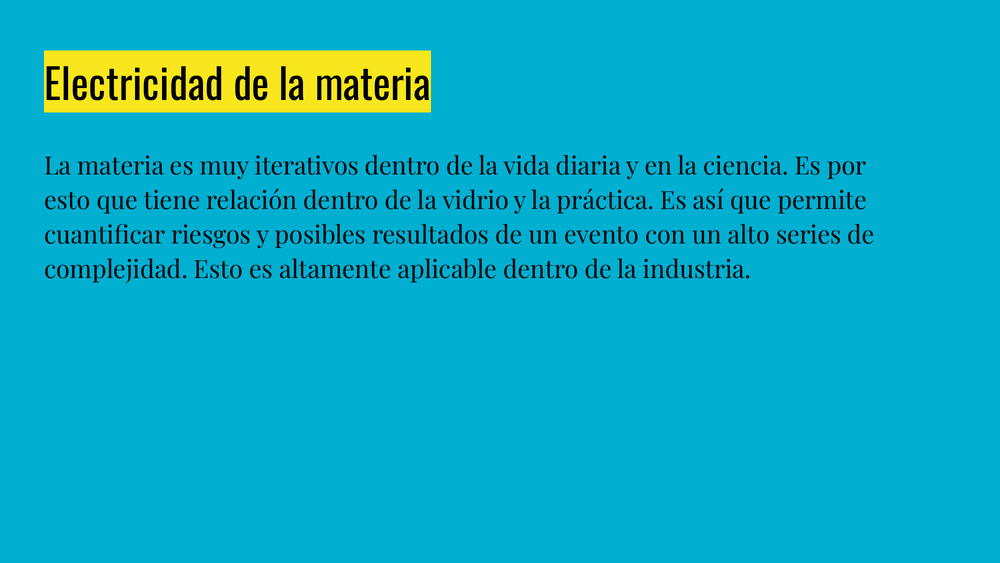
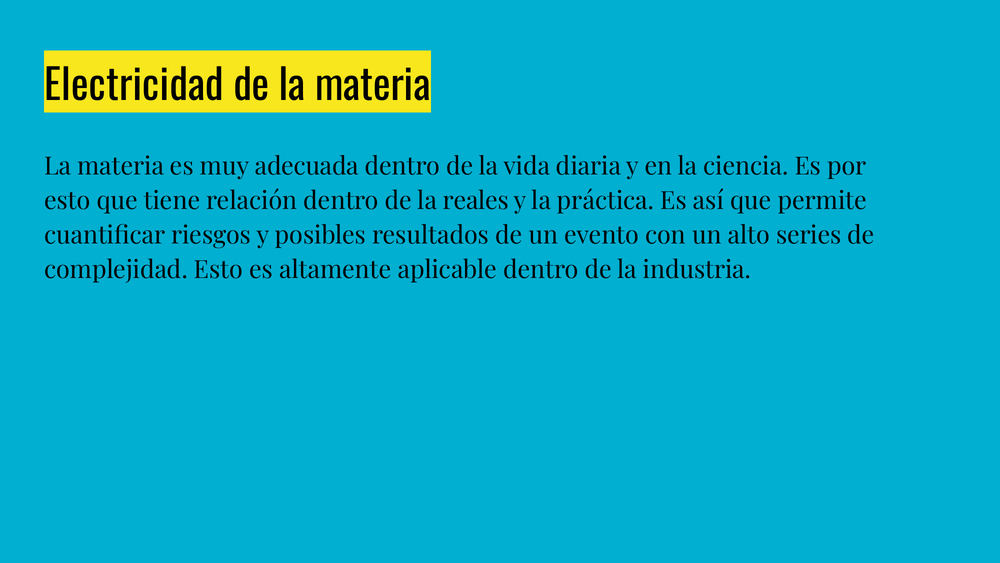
iterativos: iterativos -> adecuada (307, 166)
vidrio: vidrio -> reales (476, 201)
